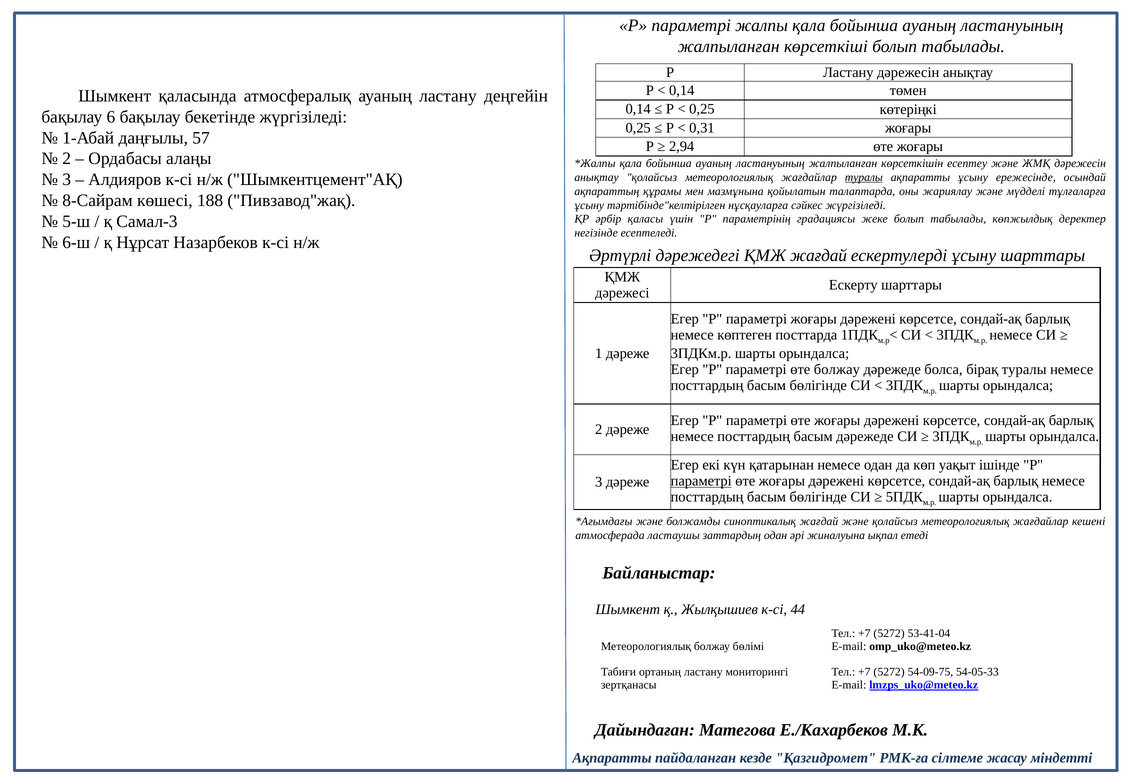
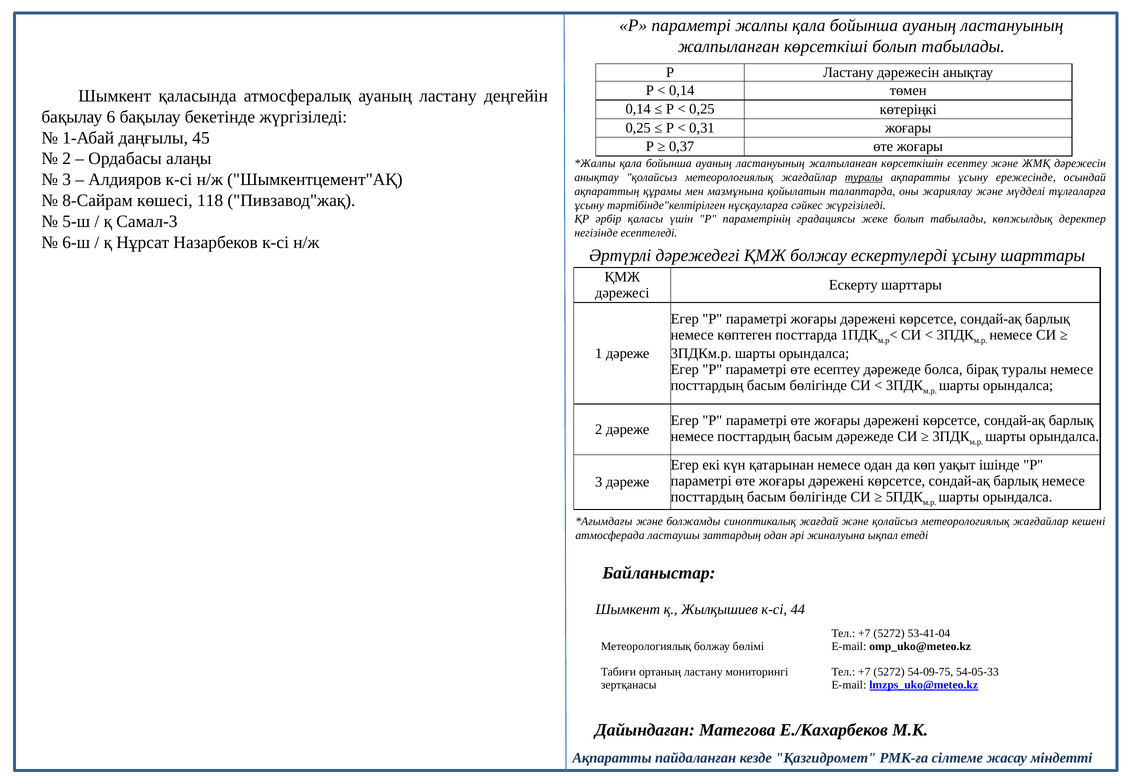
57: 57 -> 45 (201, 138)
2,94: 2,94 -> 0,37 (682, 146)
188: 188 -> 118 (210, 200)
ҚМЖ жағдай: жағдай -> болжау (819, 255)
өте болжау: болжау -> есептеу (837, 369)
параметрі underline: present -> none (701, 481)
